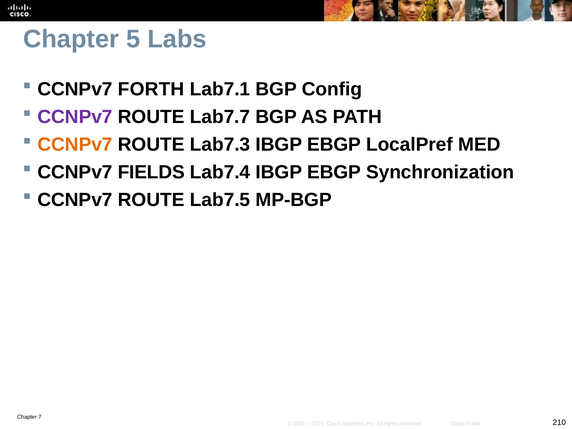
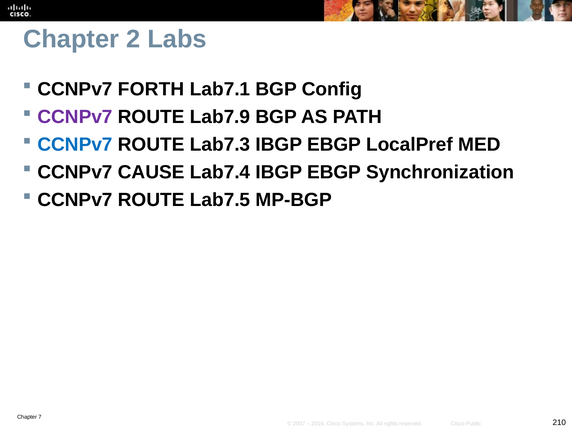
5: 5 -> 2 (133, 39)
Lab7.7: Lab7.7 -> Lab7.9 (220, 117)
CCNPv7 colour: orange -> blue (75, 145)
FIELDS: FIELDS -> CAUSE (151, 172)
